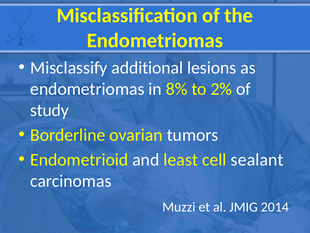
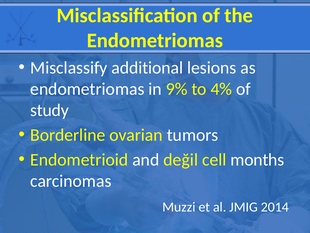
8%: 8% -> 9% (177, 89)
2%: 2% -> 4% (221, 89)
least: least -> değil (181, 159)
sealant: sealant -> months (257, 159)
